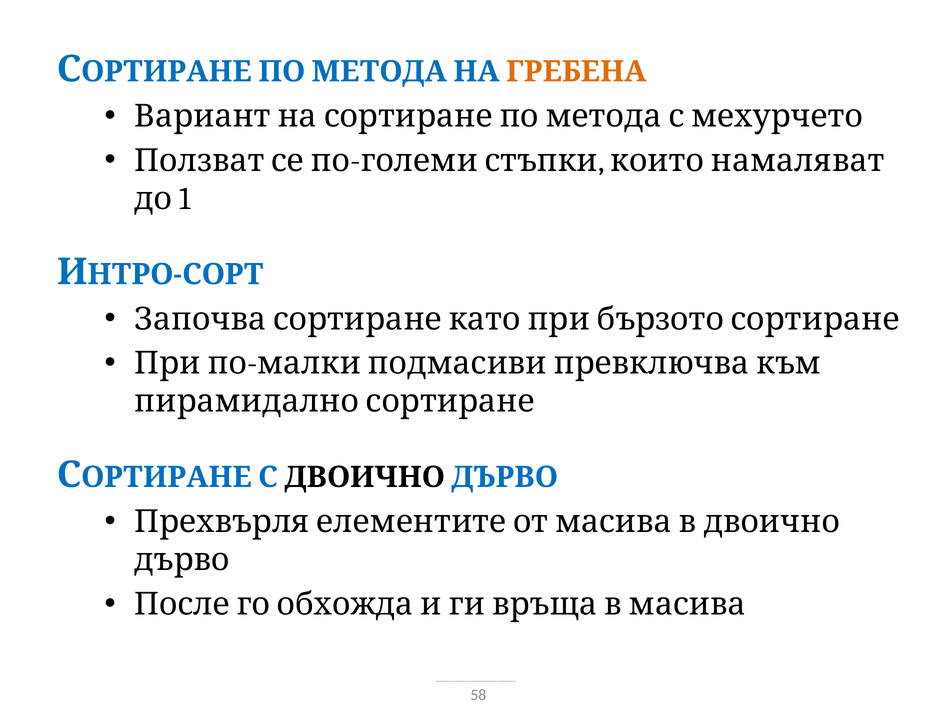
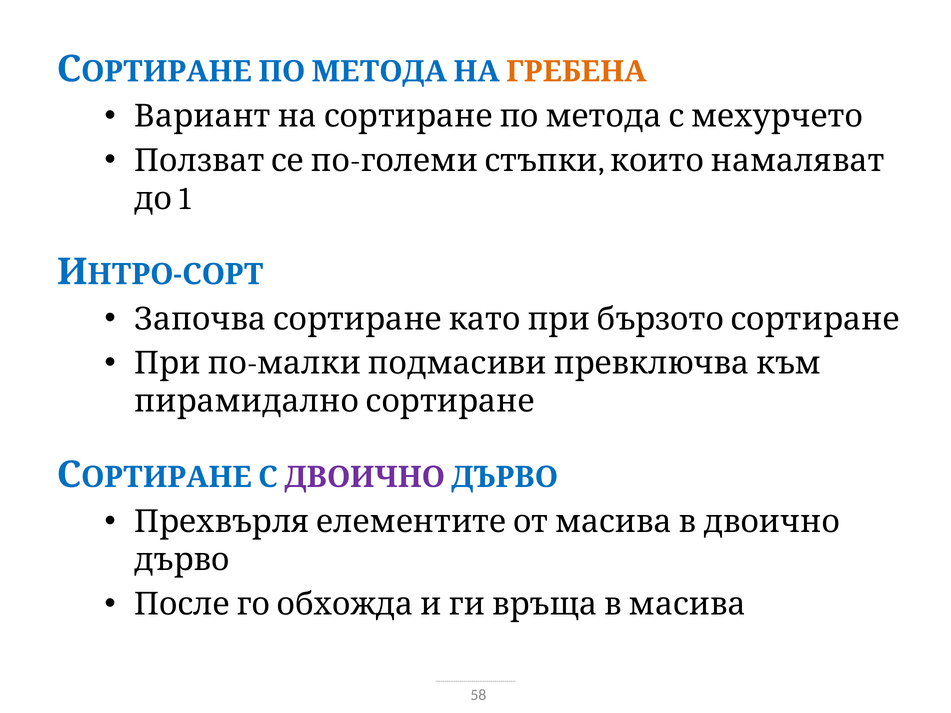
ДВОИЧНО colour: black -> purple (365, 477)
